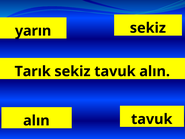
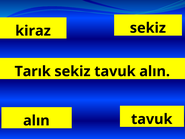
yarın: yarın -> kiraz (33, 31)
